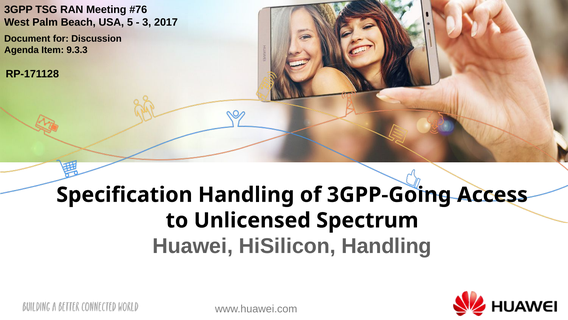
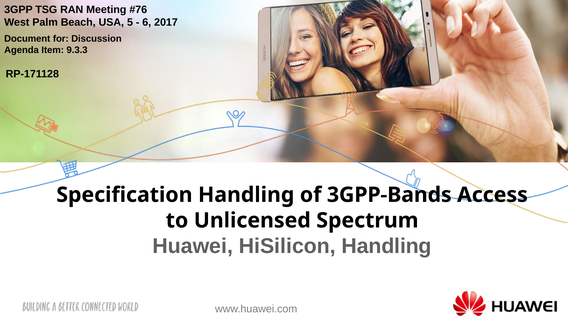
3: 3 -> 6 (147, 22)
3GPP-Going: 3GPP-Going -> 3GPP-Bands (389, 195)
